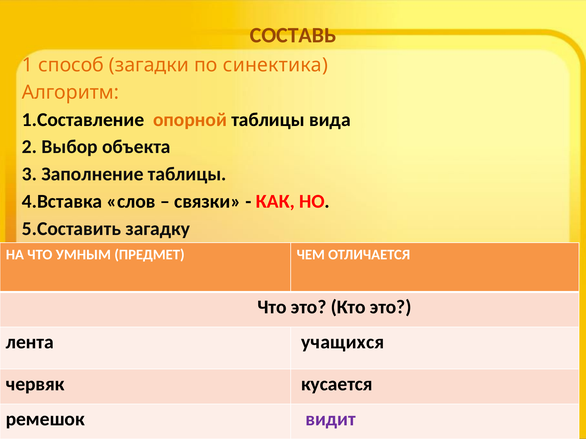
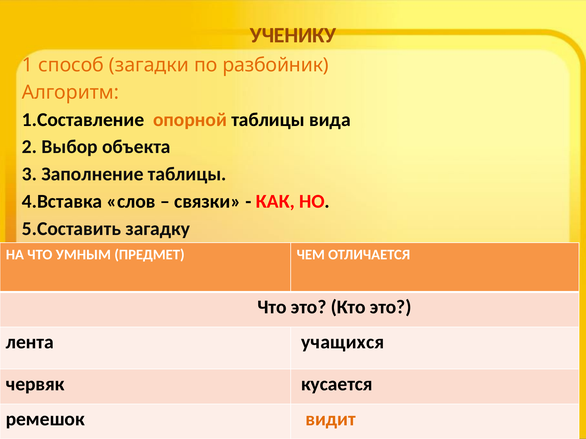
СОСТАВЬ: СОСТАВЬ -> УЧЕНИКУ (293, 35)
синектика: синектика -> разбойник (276, 65)
видит colour: purple -> orange (331, 420)
